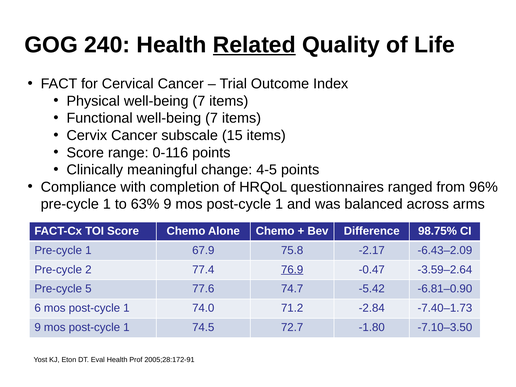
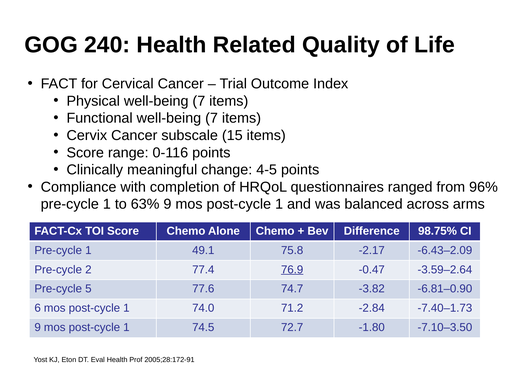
Related underline: present -> none (254, 45)
67.9: 67.9 -> 49.1 (203, 250)
-5.42: -5.42 -> -3.82 (372, 289)
